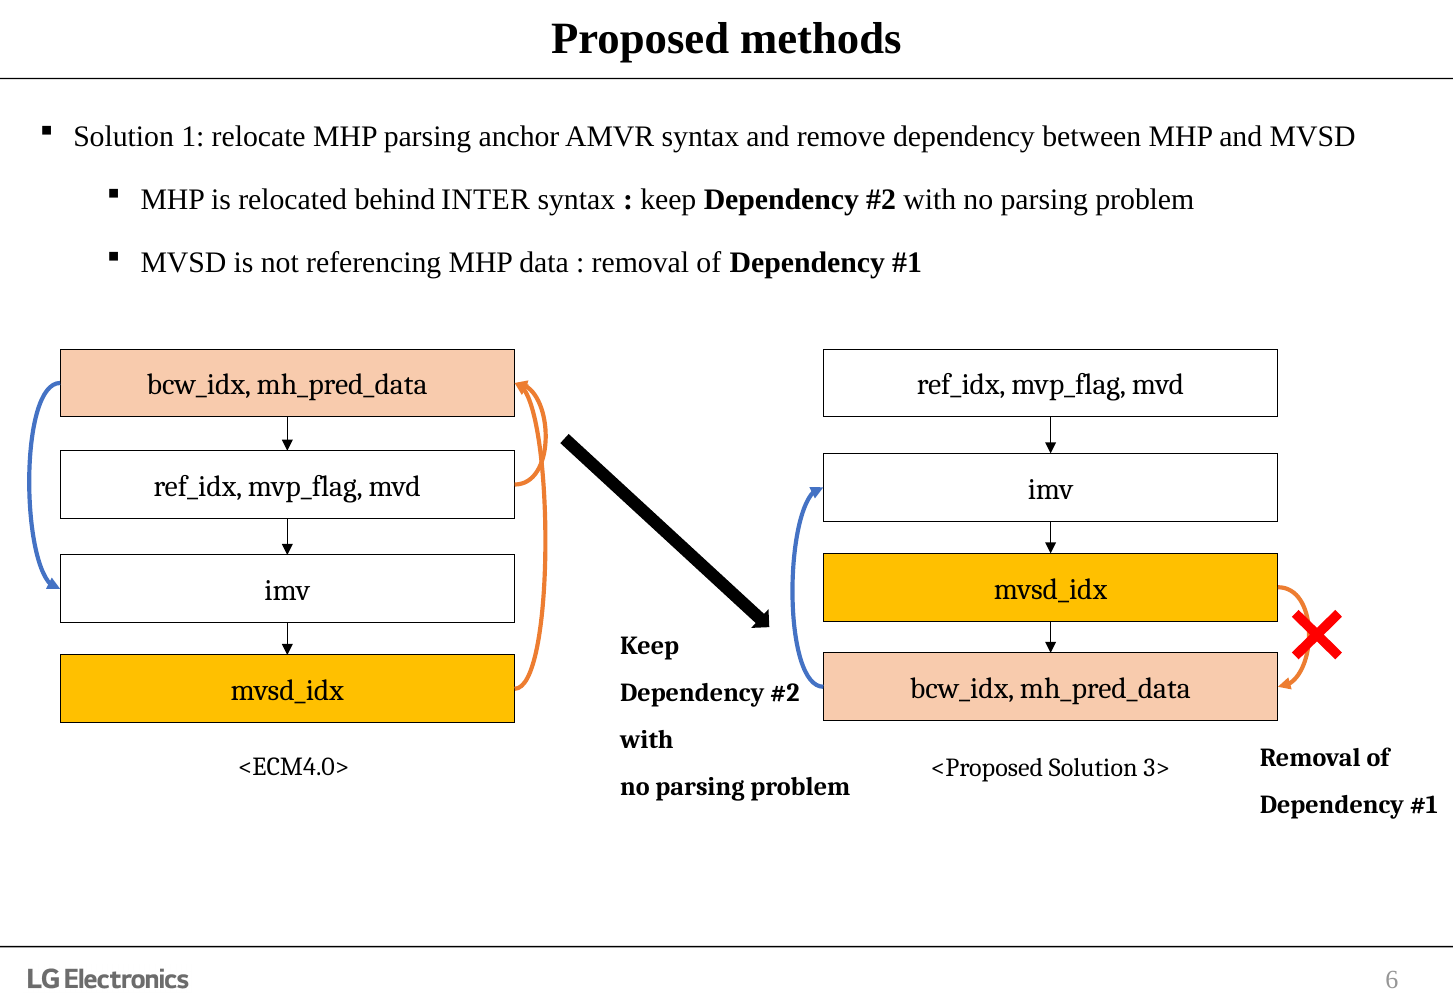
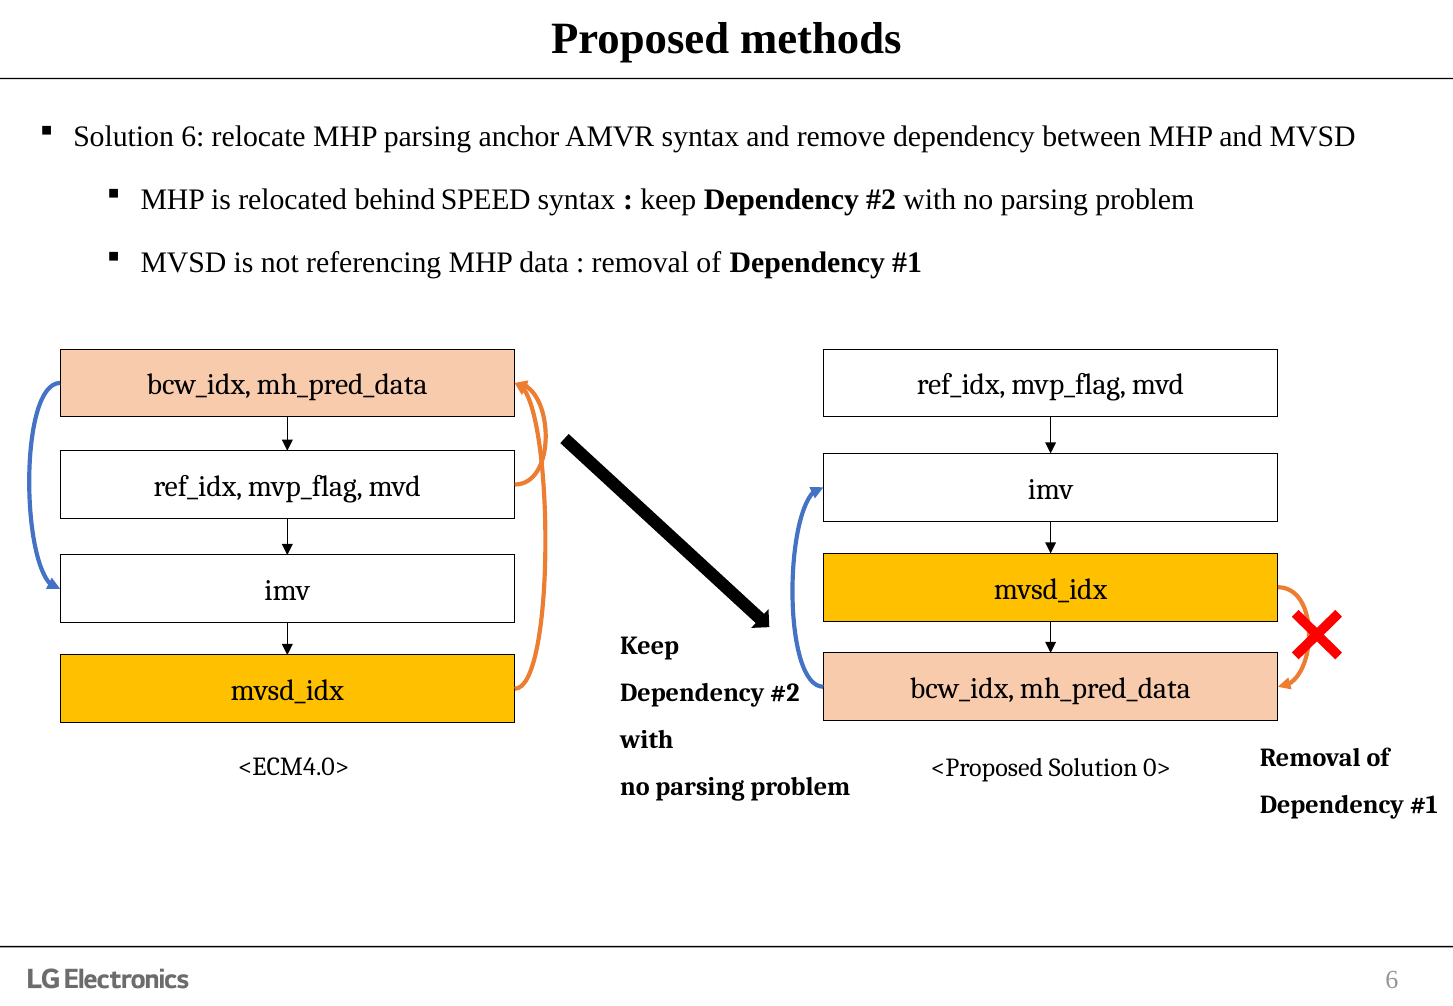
Solution 1: 1 -> 6 (193, 137)
INTER: INTER -> SPEED (486, 200)
3>: 3> -> 0> (1157, 768)
